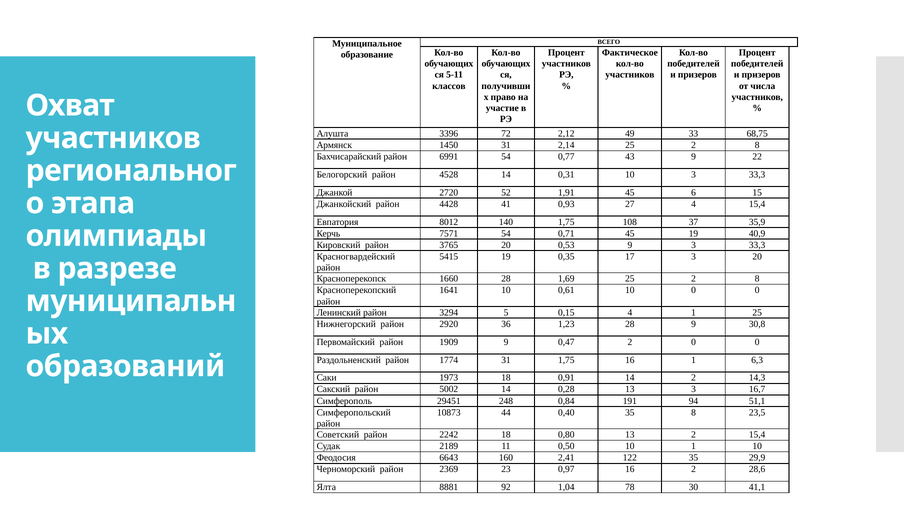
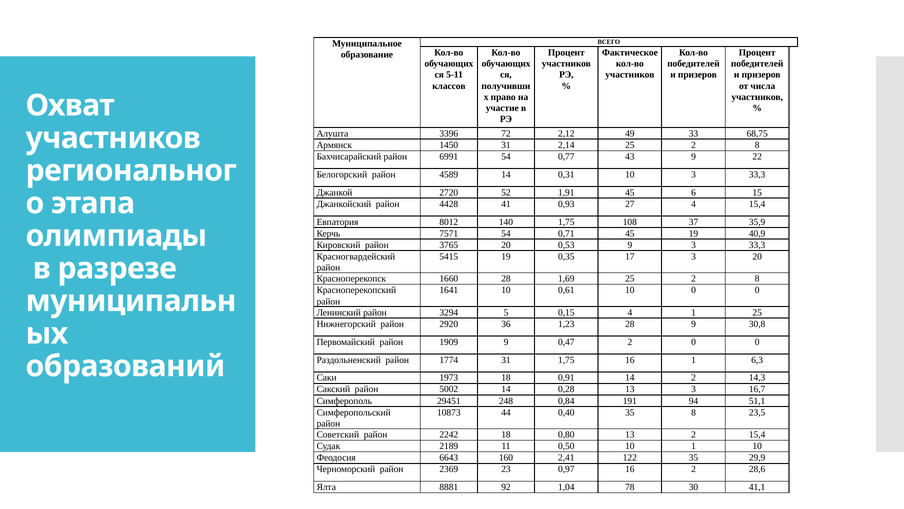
4528: 4528 -> 4589 (449, 174)
